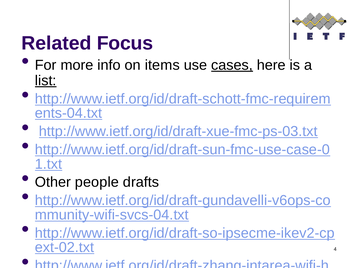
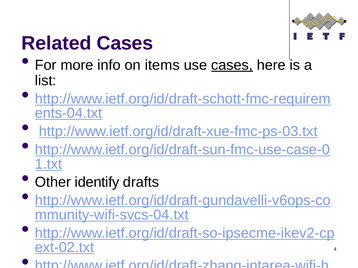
Related Focus: Focus -> Cases (125, 43)
list underline: present -> none (46, 81)
people: people -> identify (97, 183)
